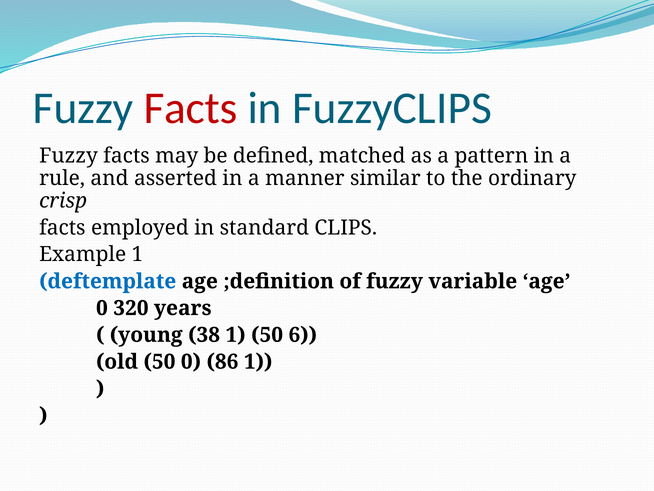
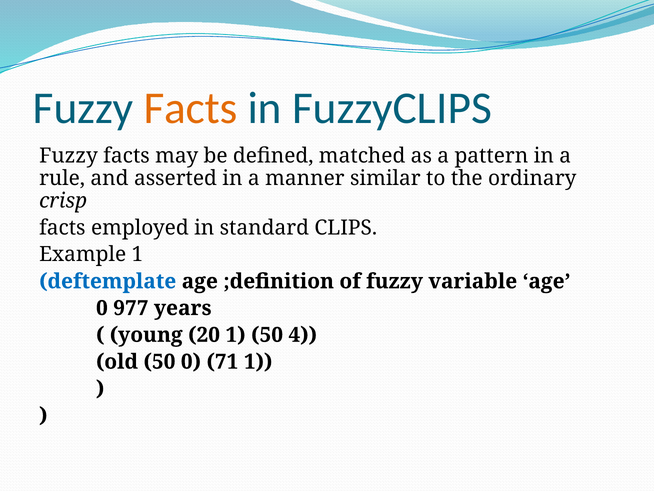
Facts colour: red -> orange (191, 108)
320: 320 -> 977 (131, 308)
38: 38 -> 20 (204, 335)
6: 6 -> 4 (303, 335)
86: 86 -> 71 (222, 361)
